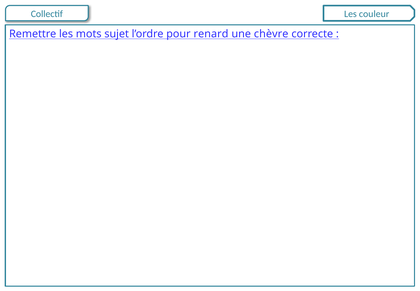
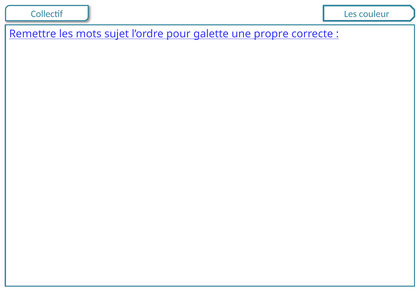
renard: renard -> galette (211, 34)
chèvre: chèvre -> propre (271, 34)
